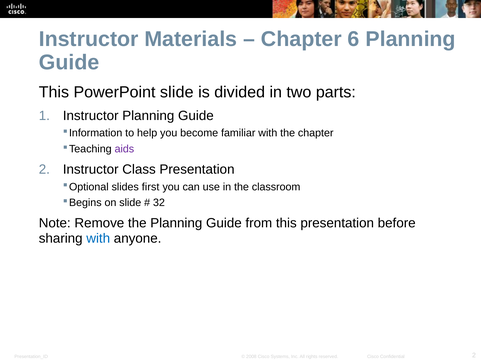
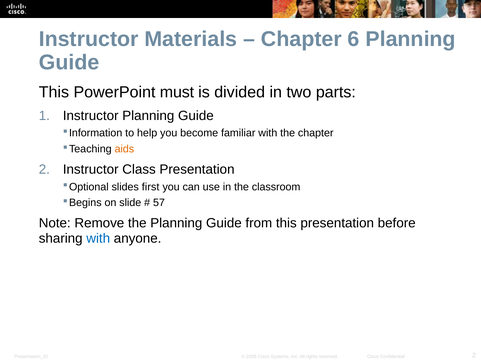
PowerPoint slide: slide -> must (177, 92)
aids colour: purple -> orange (124, 149)
32: 32 -> 57 (159, 203)
